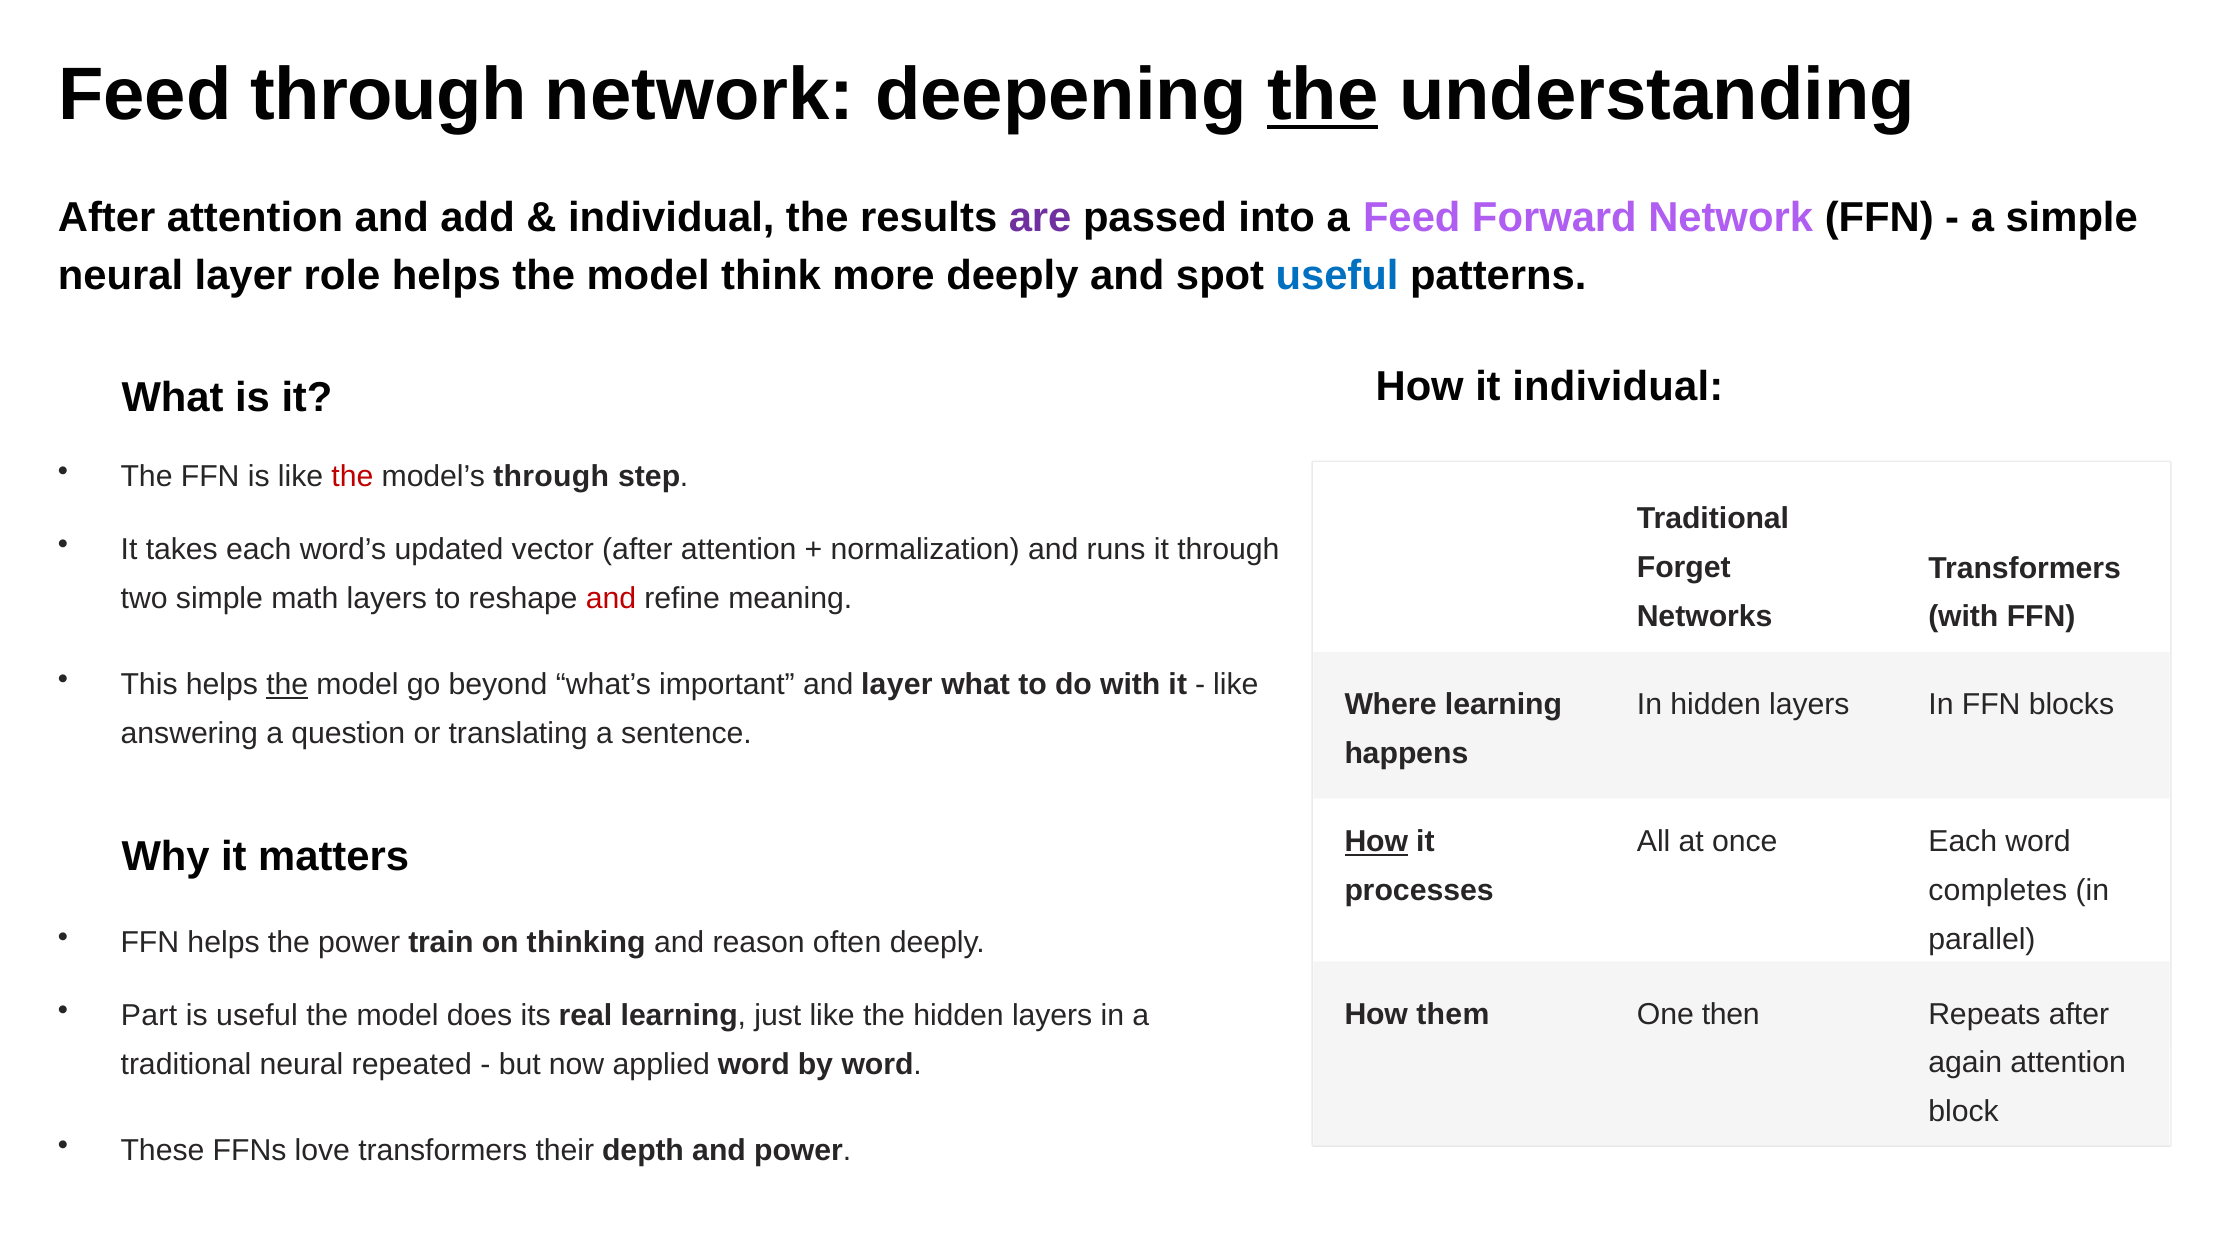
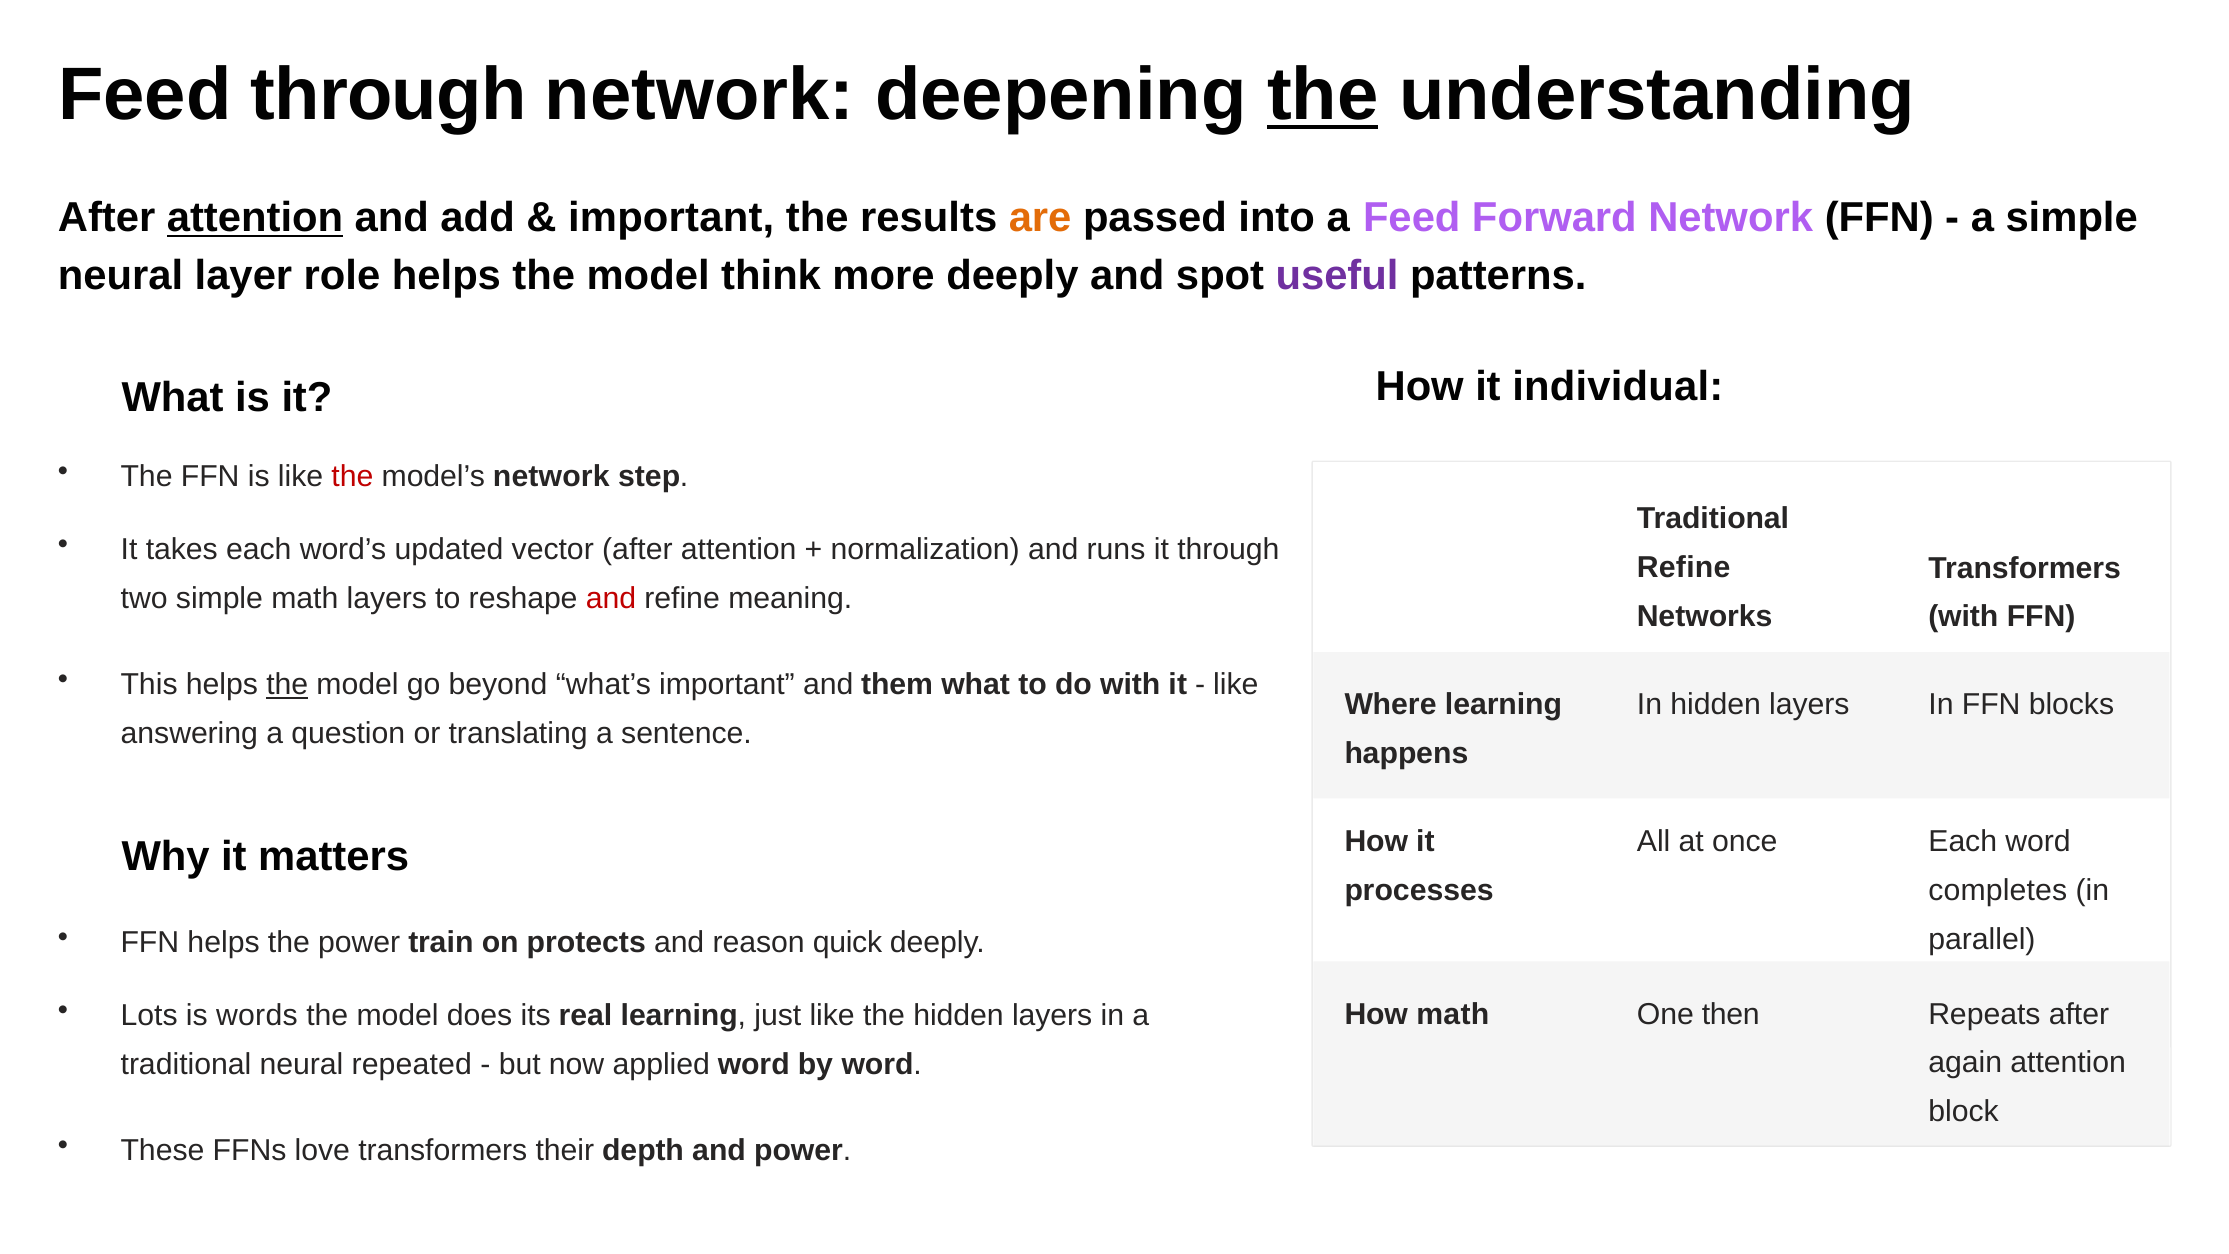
attention underline: none -> present (255, 218)
individual: individual -> important (671, 218)
are colour: purple -> orange (1040, 218)
useful colour: blue -> purple (1337, 276)
model’s through: through -> network (551, 476)
Forget: Forget -> Refine (1684, 567)
and layer: layer -> them (897, 685)
How underline: present -> none (1376, 842)
thinking: thinking -> protects (586, 942)
often: often -> quick (847, 942)
Part: Part -> Lots (149, 1015)
is useful: useful -> words (257, 1015)
How them: them -> math (1453, 1014)
